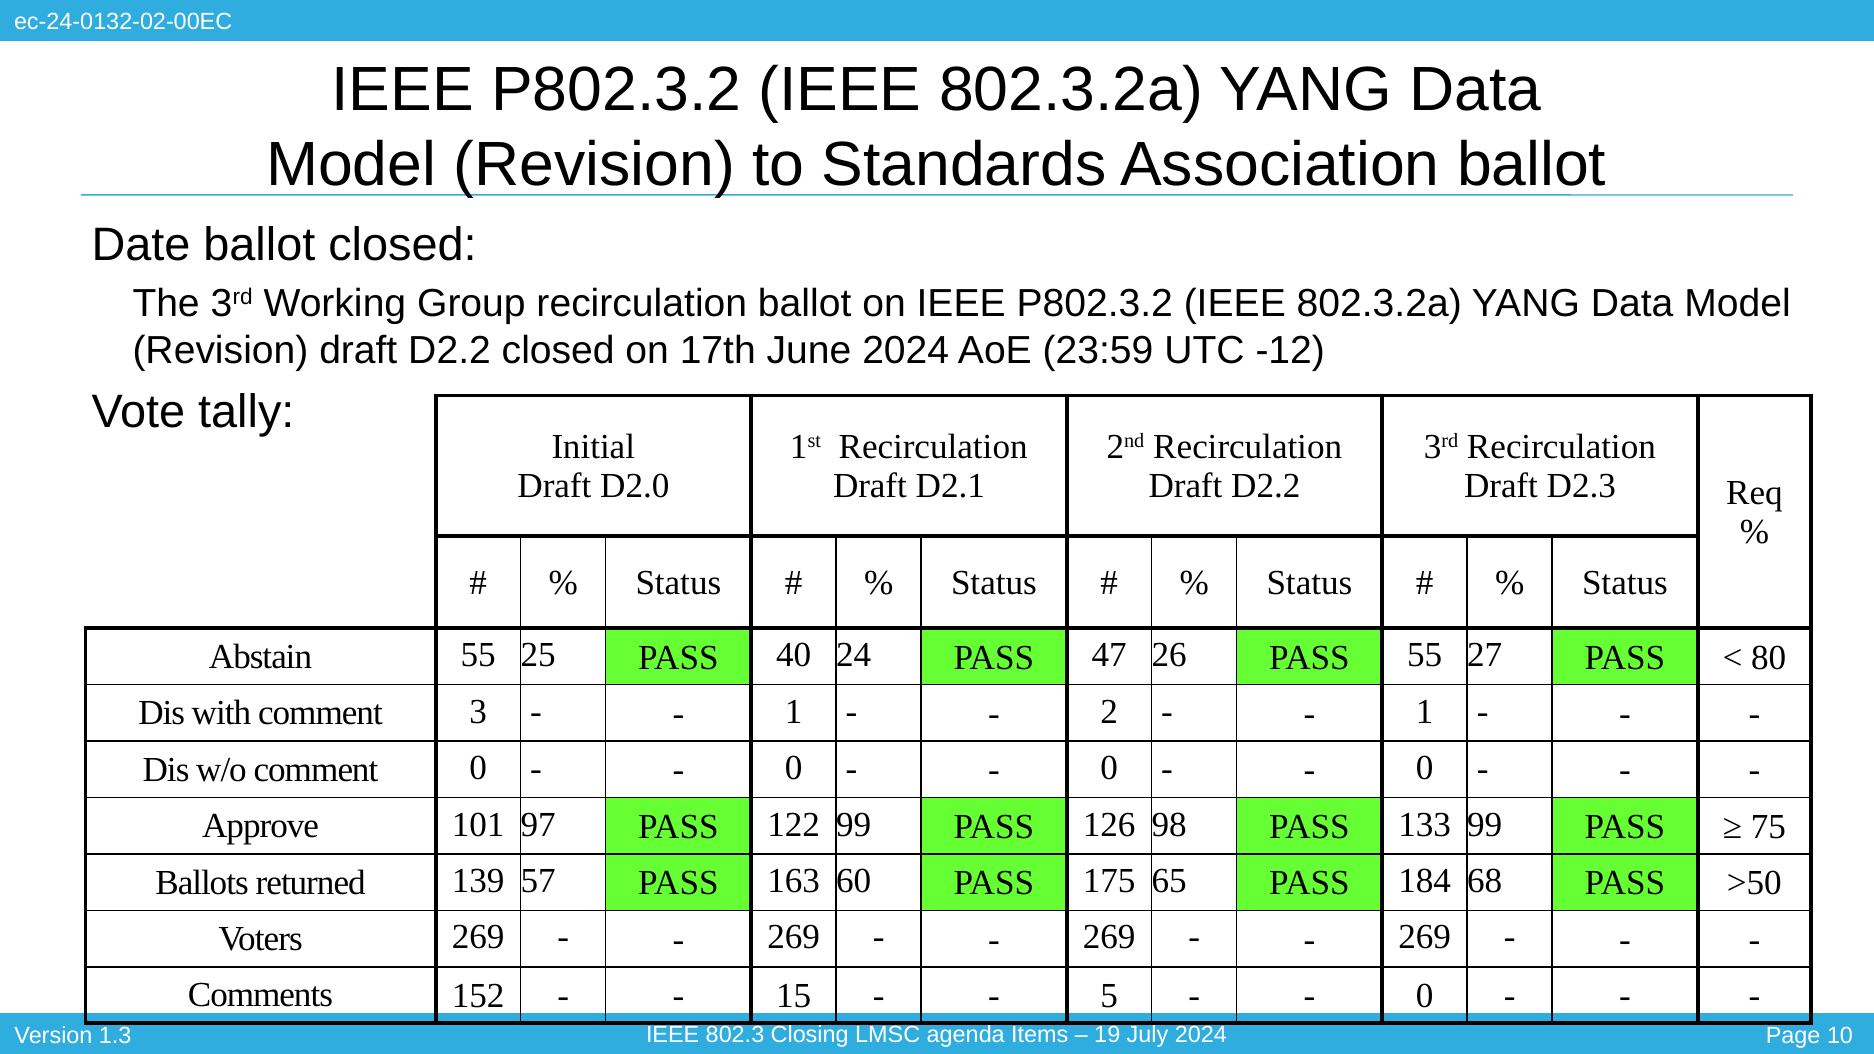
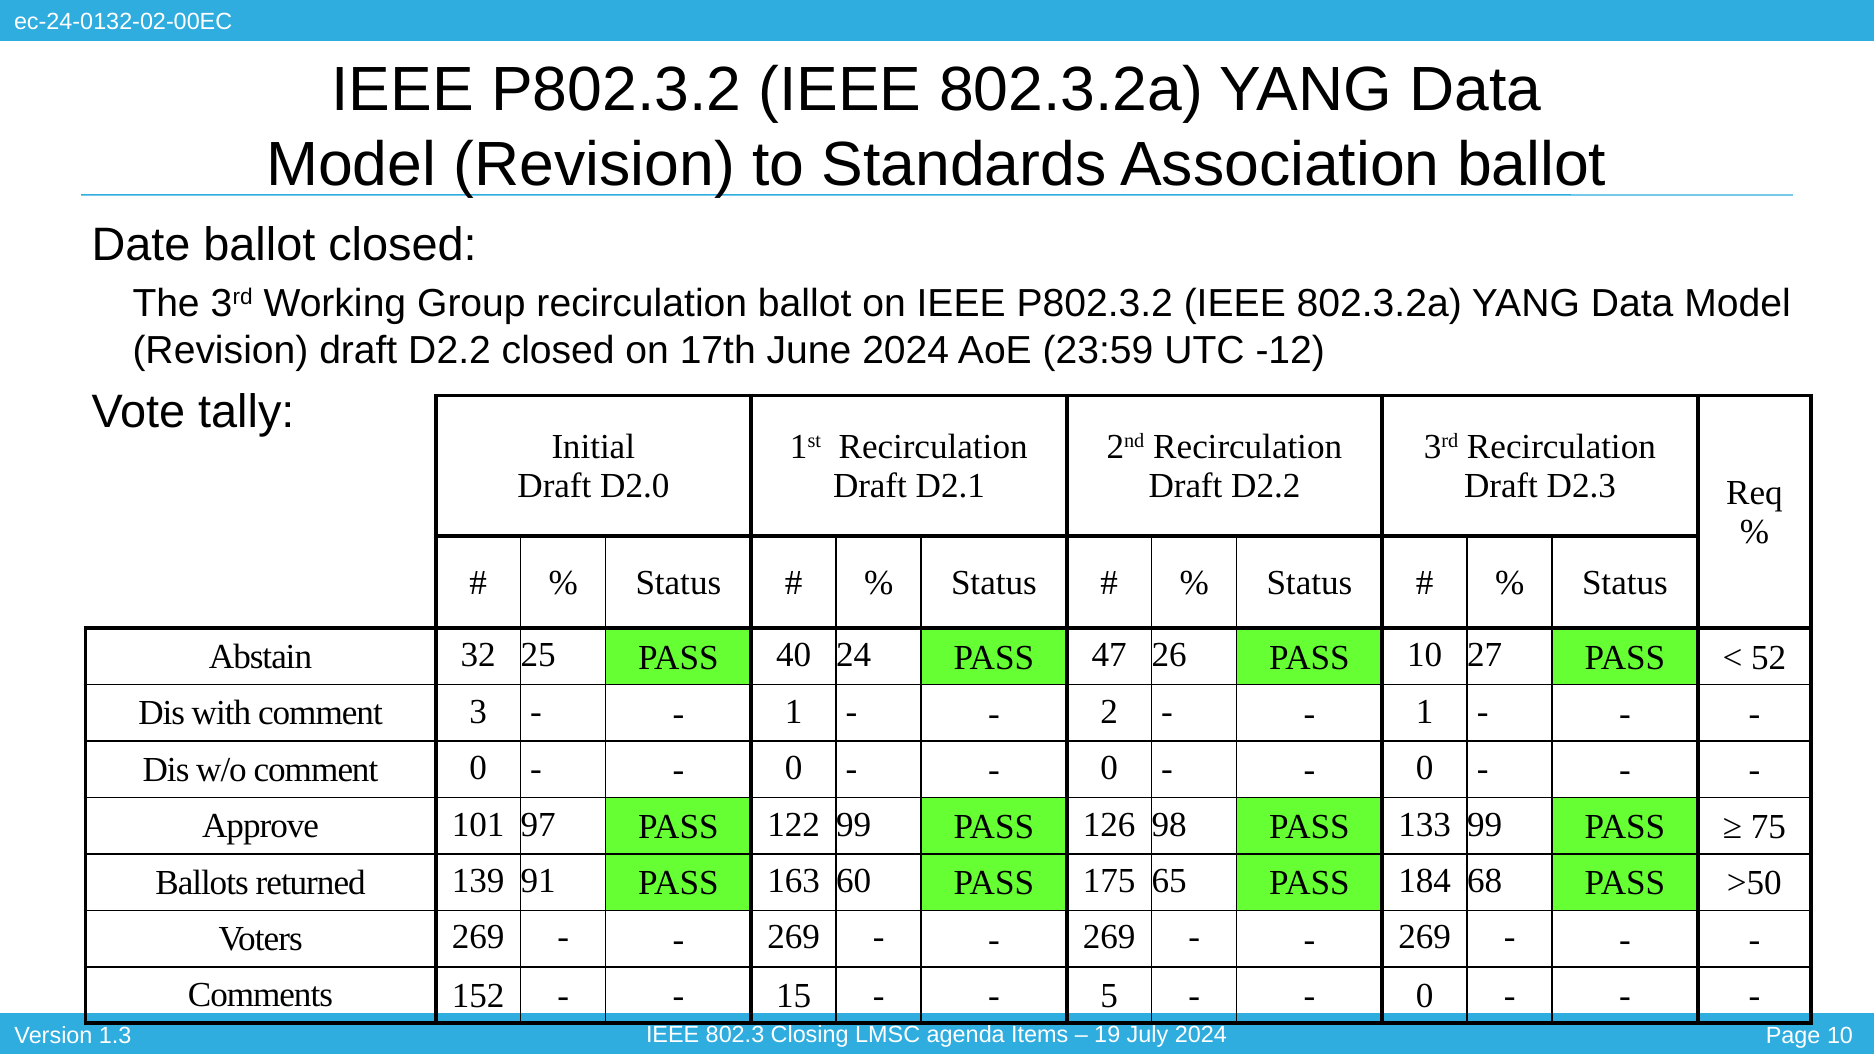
Abstain 55: 55 -> 32 (478, 655)
PASS 55: 55 -> 10 (1425, 655)
80: 80 -> 52 (1769, 658)
57: 57 -> 91 (538, 881)
